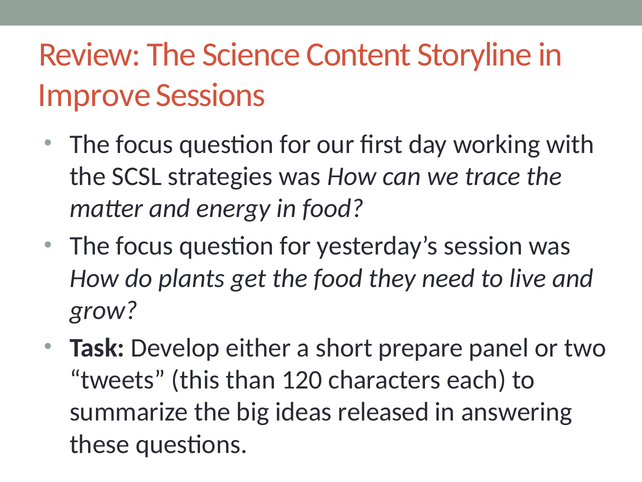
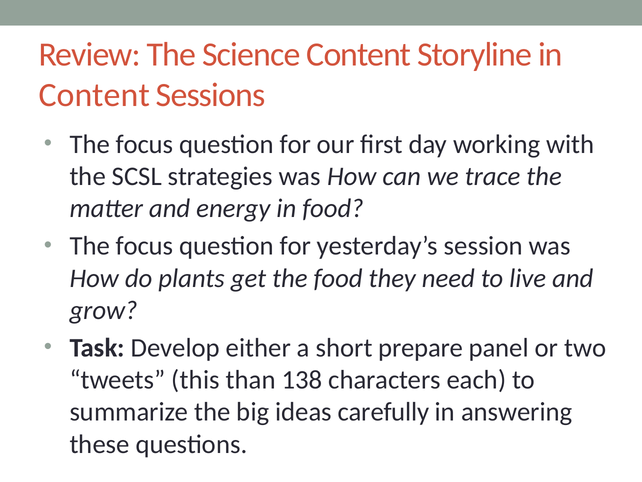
Improve: Improve -> Content (94, 95)
120: 120 -> 138 (302, 380)
released: released -> carefully (384, 412)
